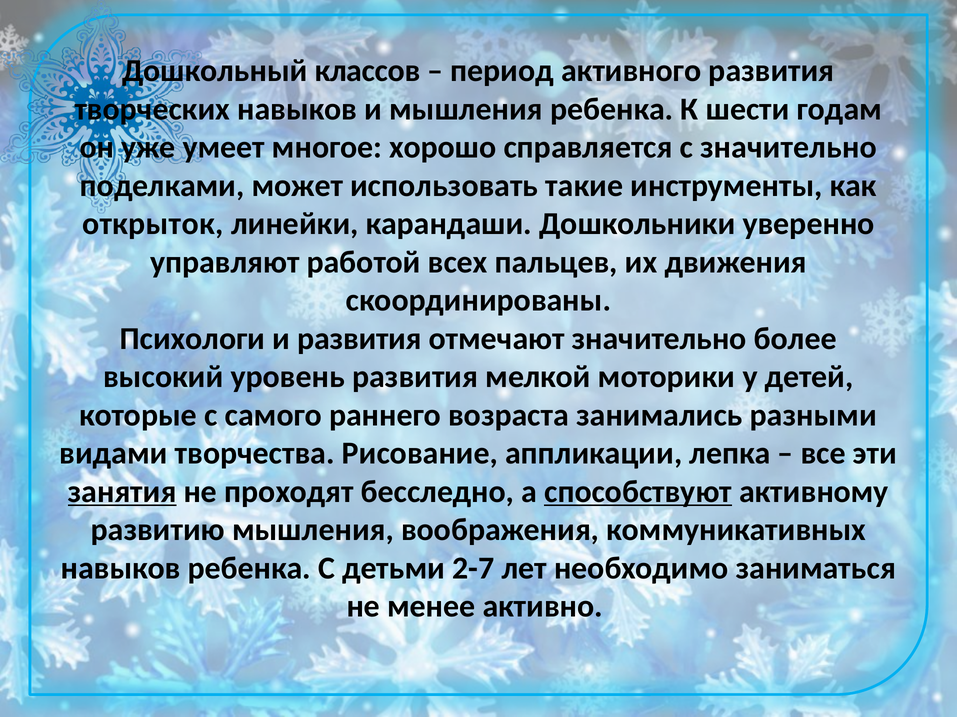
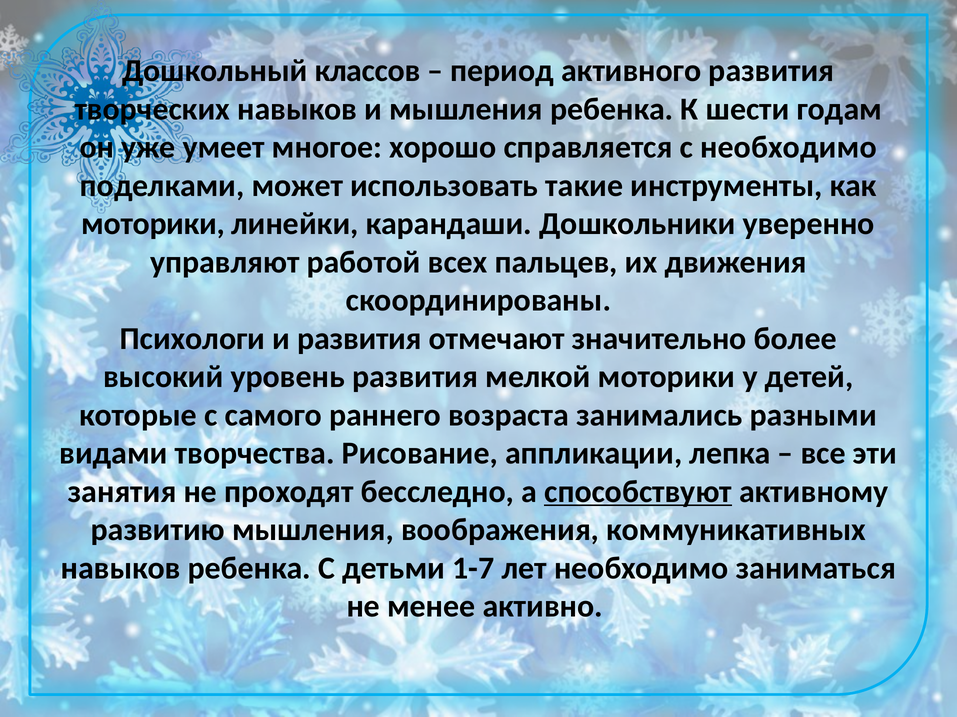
с значительно: значительно -> необходимо (788, 148)
открыток: открыток -> моторики (153, 224)
занятия underline: present -> none (122, 492)
2-7: 2-7 -> 1-7 (473, 569)
